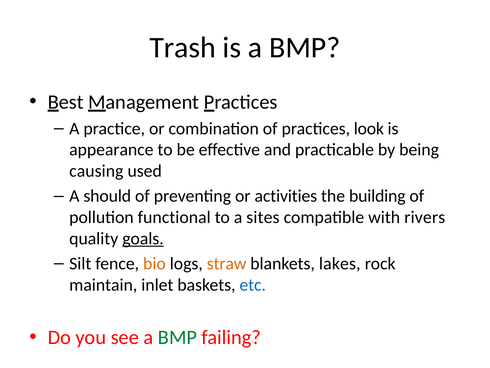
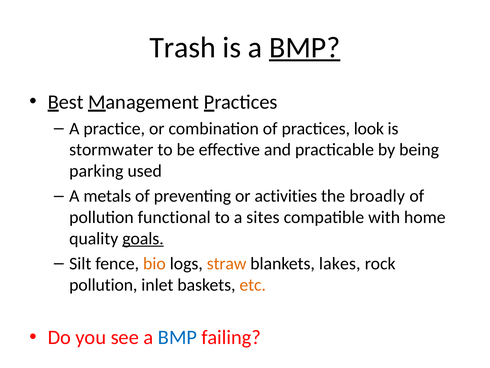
BMP underline: none -> present (305, 47)
appearance: appearance -> stormwater (111, 150)
causing: causing -> parking (96, 171)
should: should -> metals (107, 196)
building: building -> broadly (377, 196)
rivers: rivers -> home (425, 217)
maintain: maintain -> pollution (103, 285)
etc colour: blue -> orange (253, 285)
BMP colour: green -> blue (177, 337)
